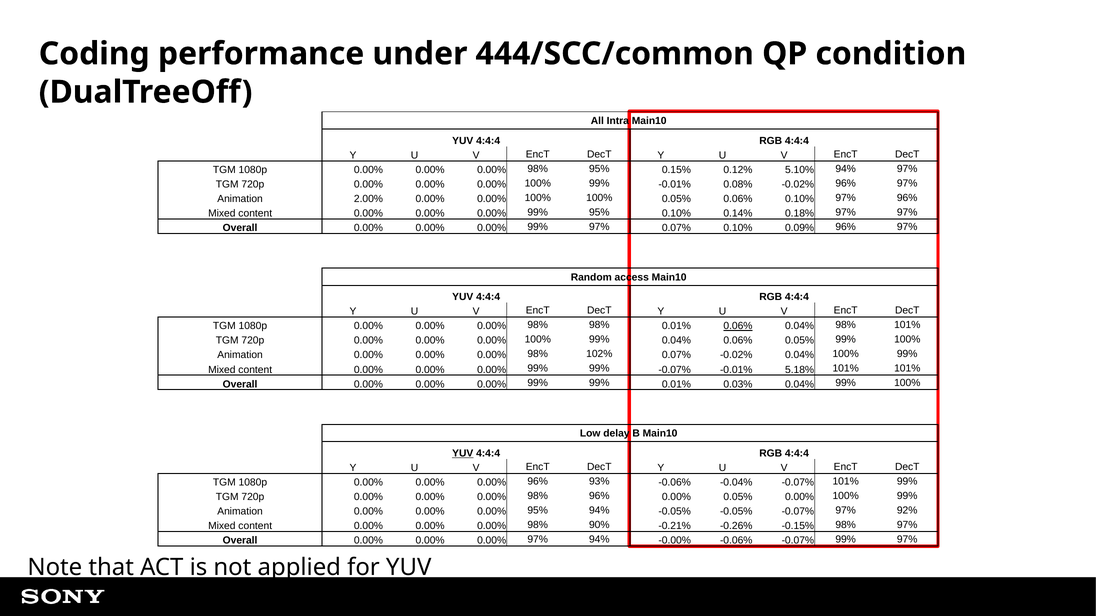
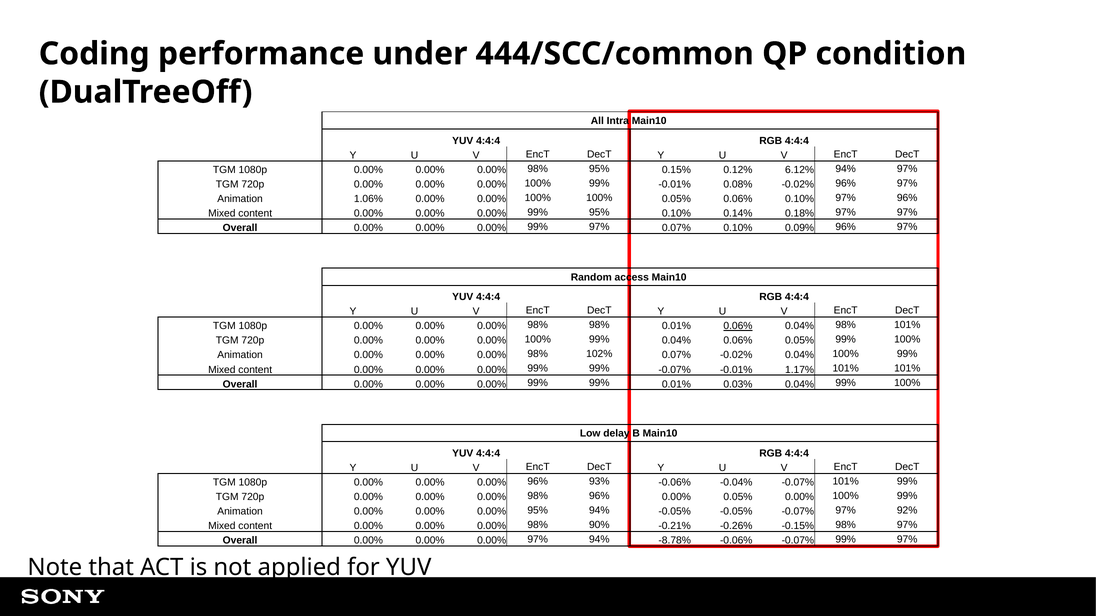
5.10%: 5.10% -> 6.12% (800, 170)
2.00%: 2.00% -> 1.06% (368, 199)
5.18%: 5.18% -> 1.17% (800, 370)
YUV underline: present -> none (463, 453)
-0.00%: -0.00% -> -8.78% (675, 540)
